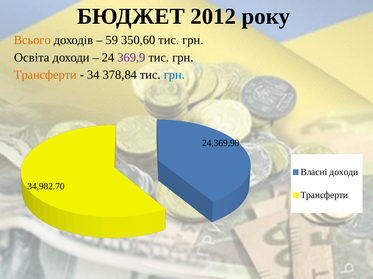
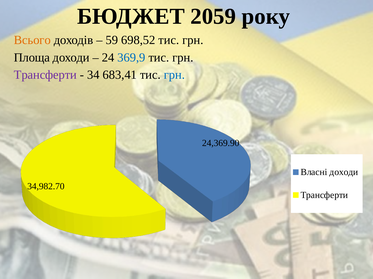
2012: 2012 -> 2059 (213, 16)
350,60: 350,60 -> 698,52 (138, 40)
Освіта: Освіта -> Площа (32, 58)
369,9 colour: purple -> blue (131, 58)
Трансферти colour: orange -> purple (45, 75)
378,84: 378,84 -> 683,41 (120, 75)
